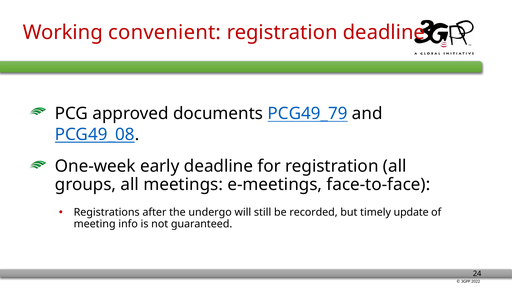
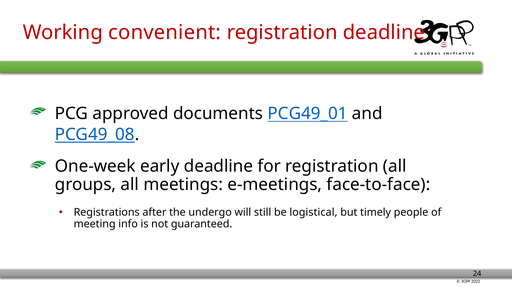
PCG49_79: PCG49_79 -> PCG49_01 (308, 114)
recorded: recorded -> logistical (313, 212)
update: update -> people (411, 212)
